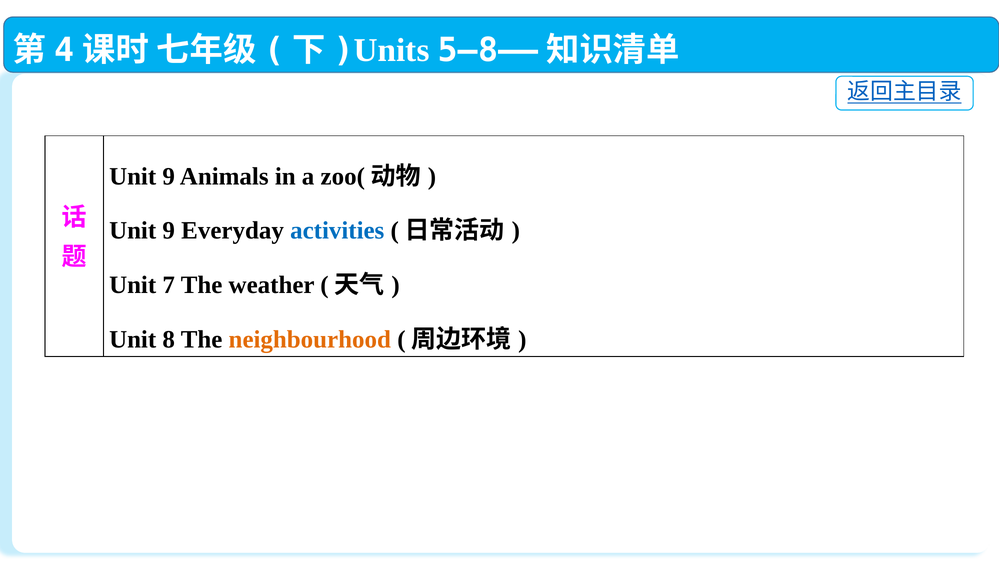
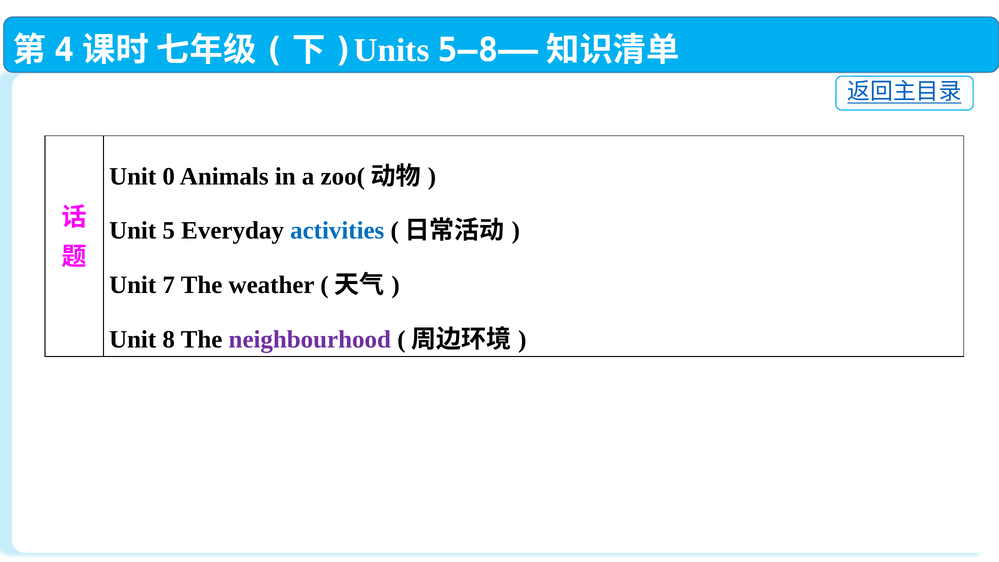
9: 9 -> 0 (169, 176)
9: 9 -> 5 (169, 231)
neighbourhood colour: orange -> purple (310, 339)
